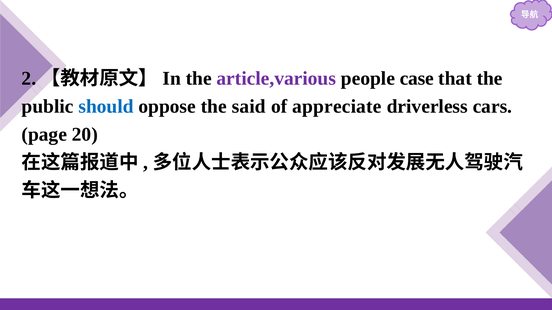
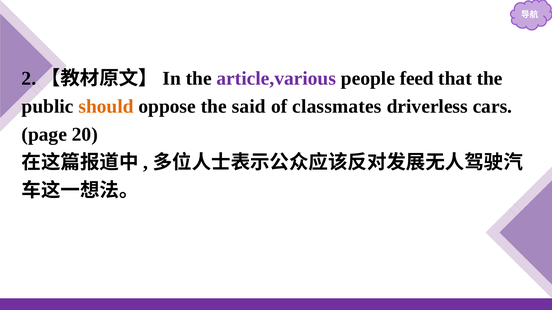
case: case -> feed (417, 78)
should colour: blue -> orange (106, 107)
appreciate: appreciate -> classmates (337, 107)
